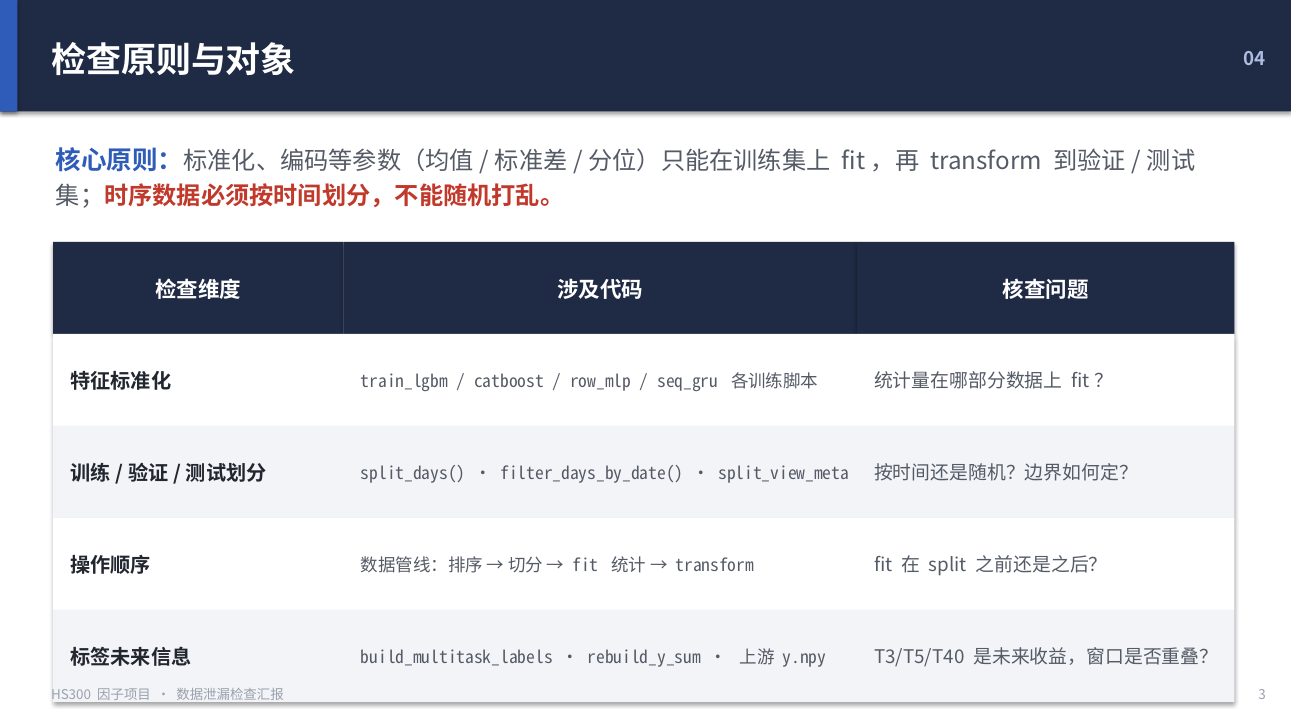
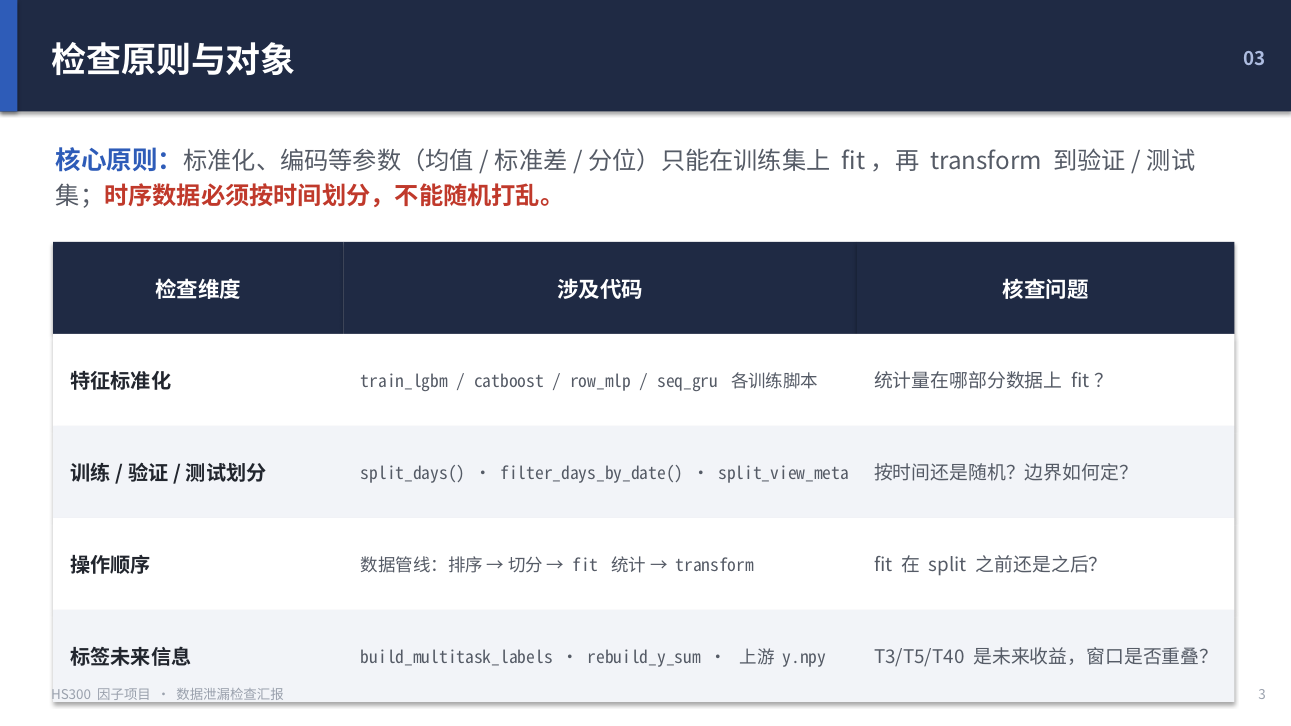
04: 04 -> 03 (1255, 59)
